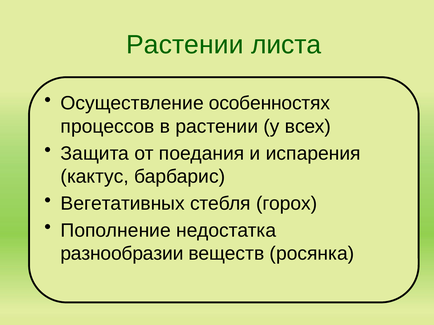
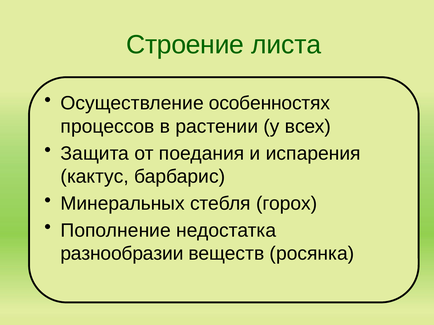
Растении: Растении -> Строение (185, 45)
Вегетативных: Вегетативных -> Минеральных (123, 204)
